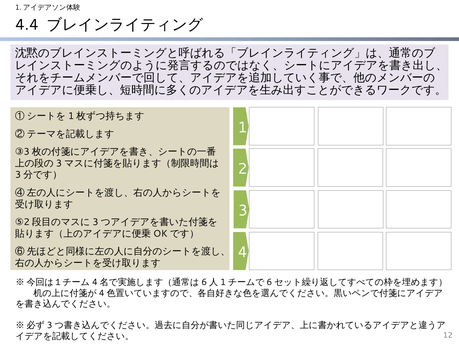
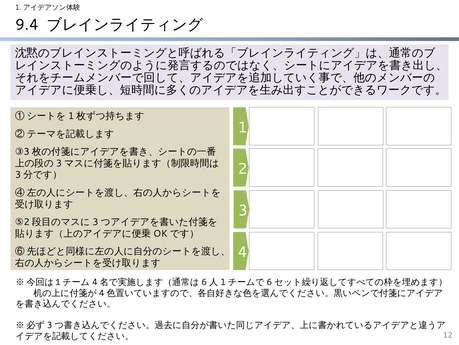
4.4: 4.4 -> 9.4 (27, 25)
